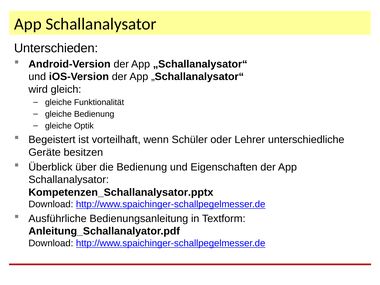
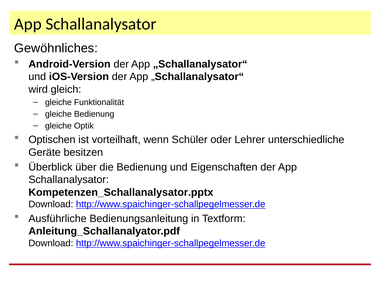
Unterschieden: Unterschieden -> Gewöhnliches (56, 48)
Begeistert: Begeistert -> Optischen (52, 140)
